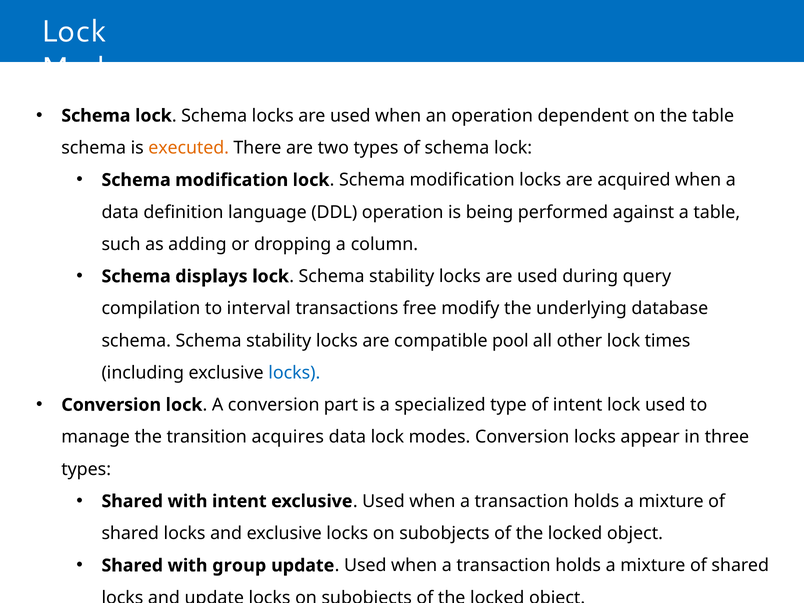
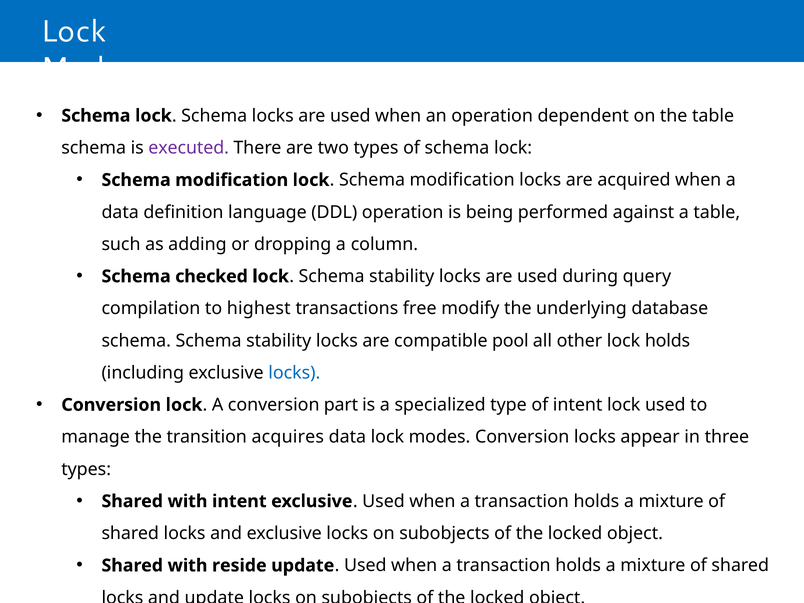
executed colour: orange -> purple (189, 148)
displays: displays -> checked (212, 276)
interval: interval -> highest (259, 309)
lock times: times -> holds (668, 341)
group: group -> reside (239, 566)
